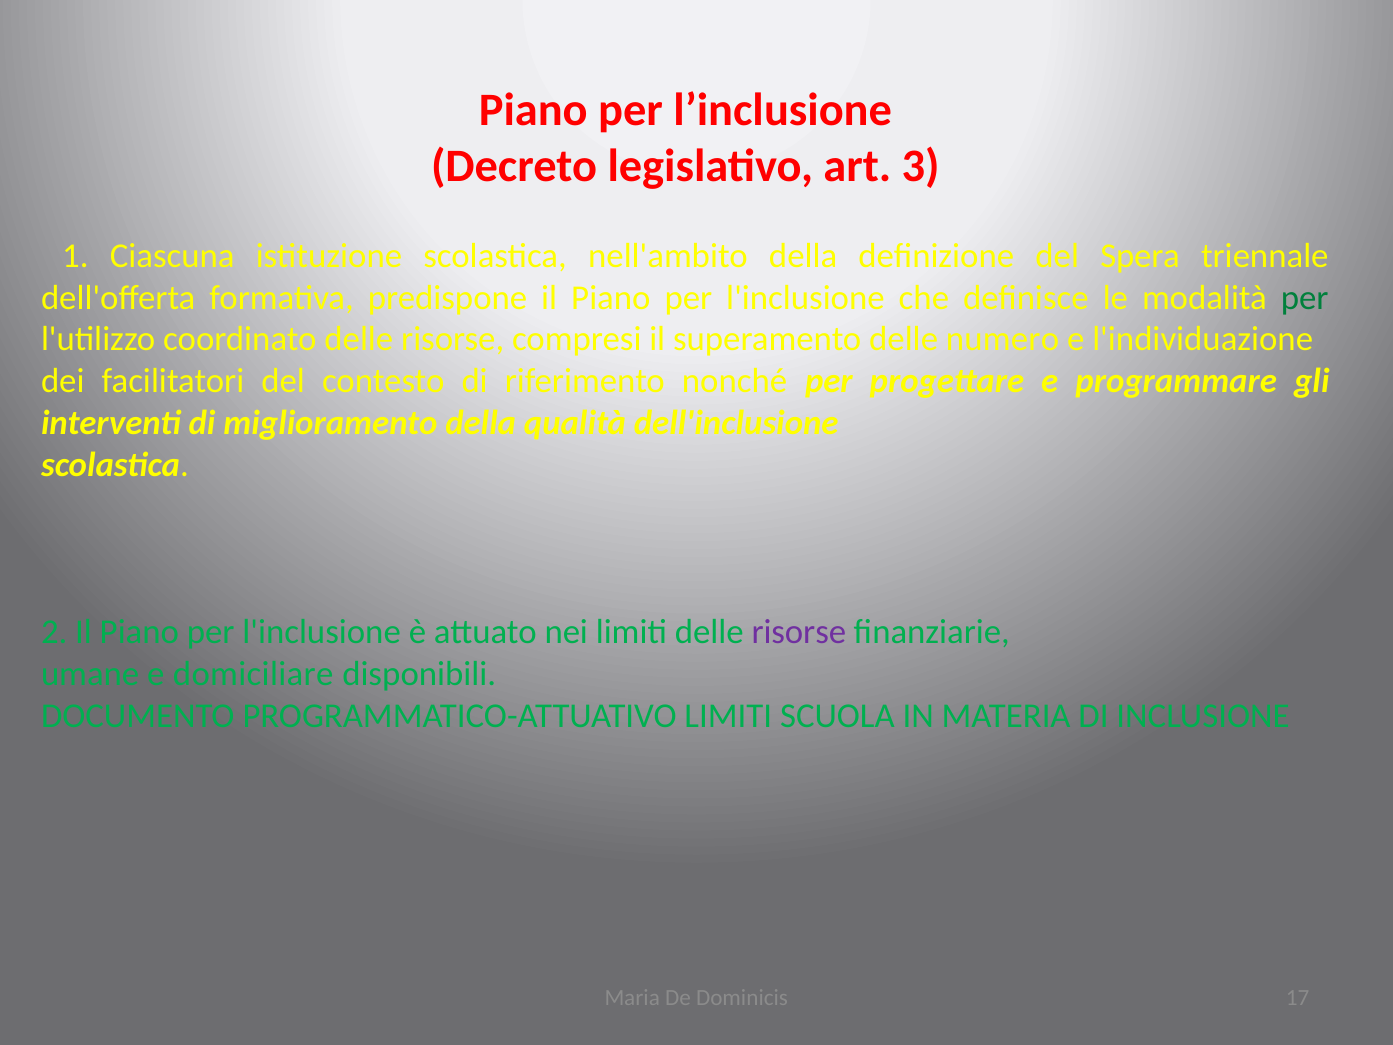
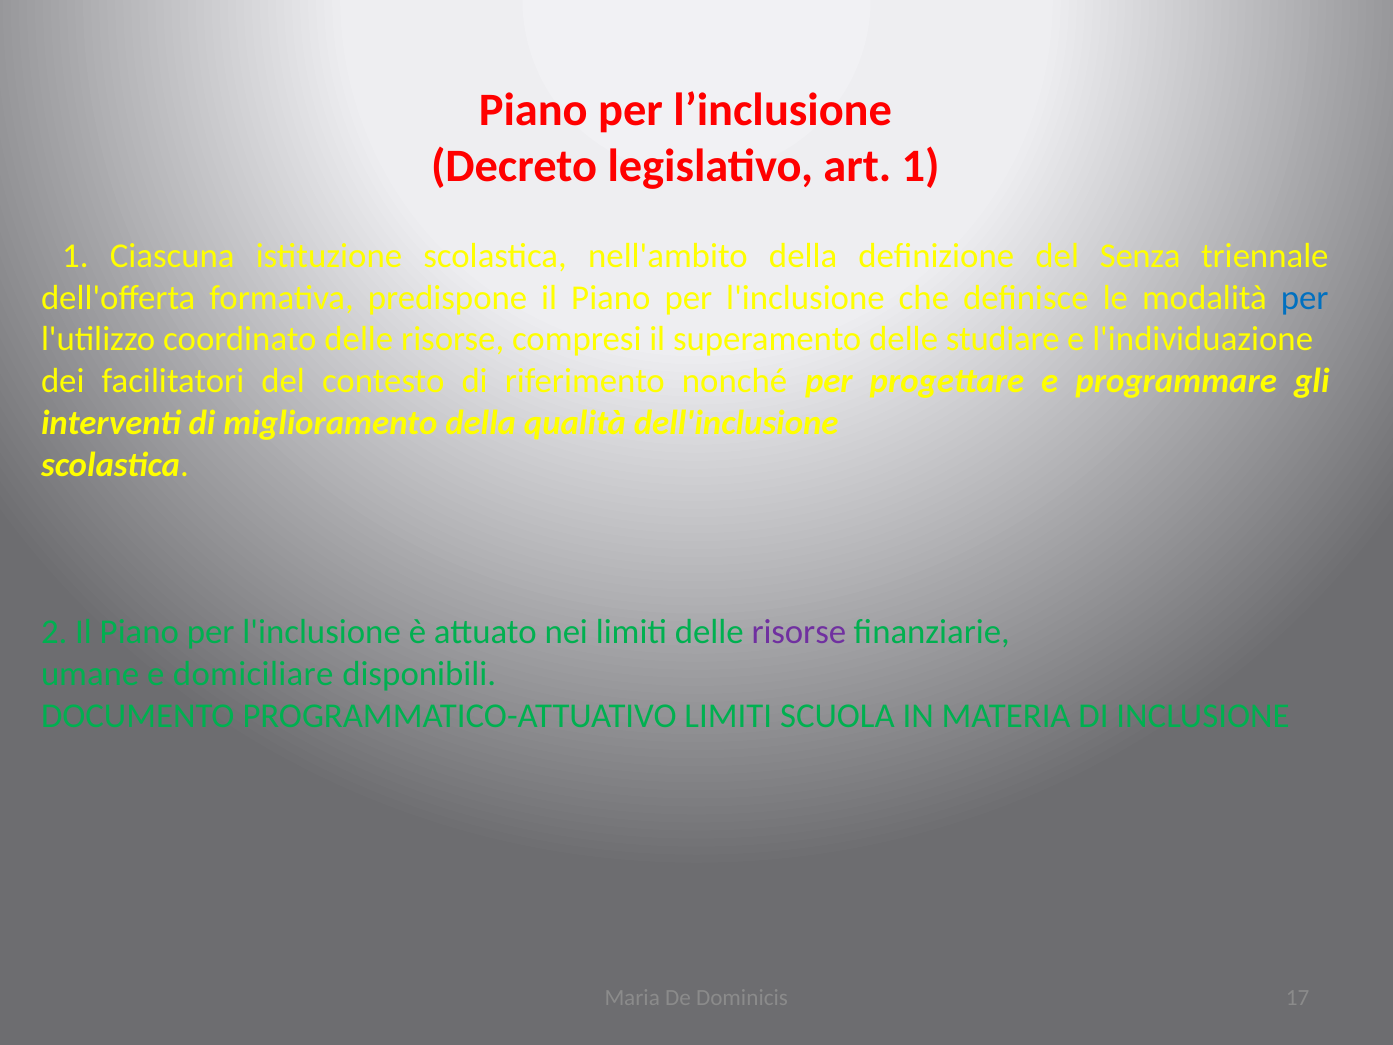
art 3: 3 -> 1 (921, 166)
Spera: Spera -> Senza (1140, 256)
per colour: green -> blue (1305, 297)
numero: numero -> studiare (1003, 339)
